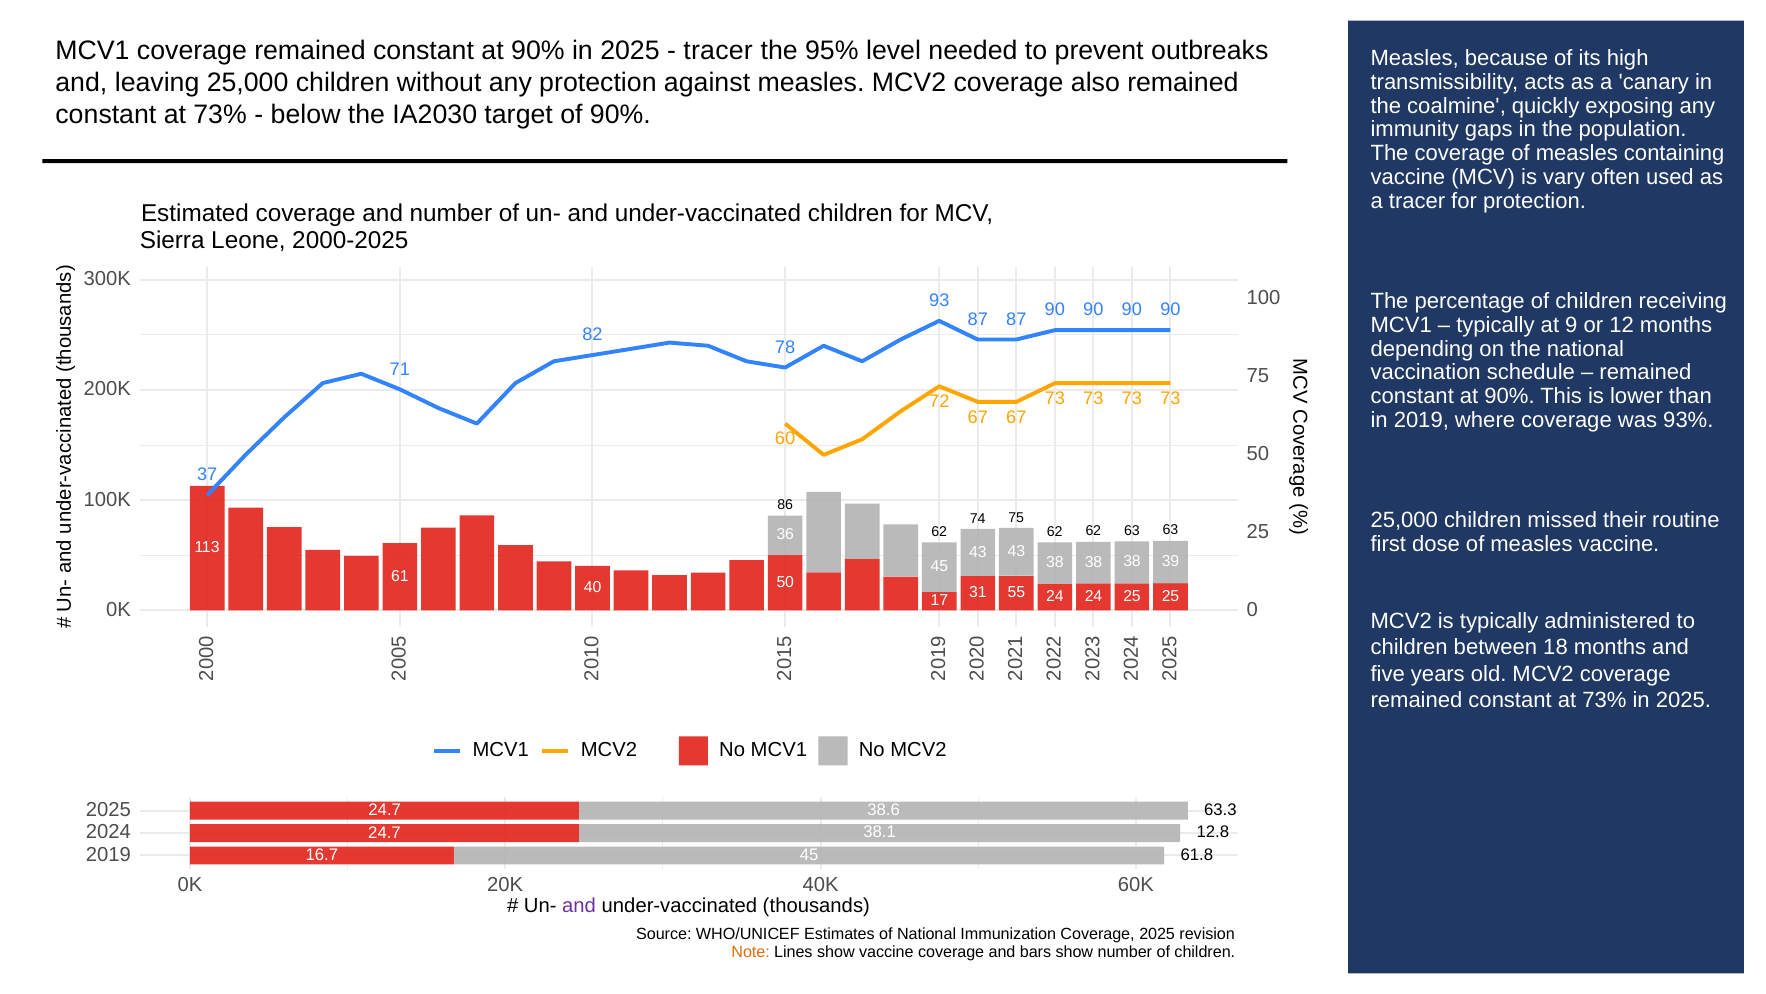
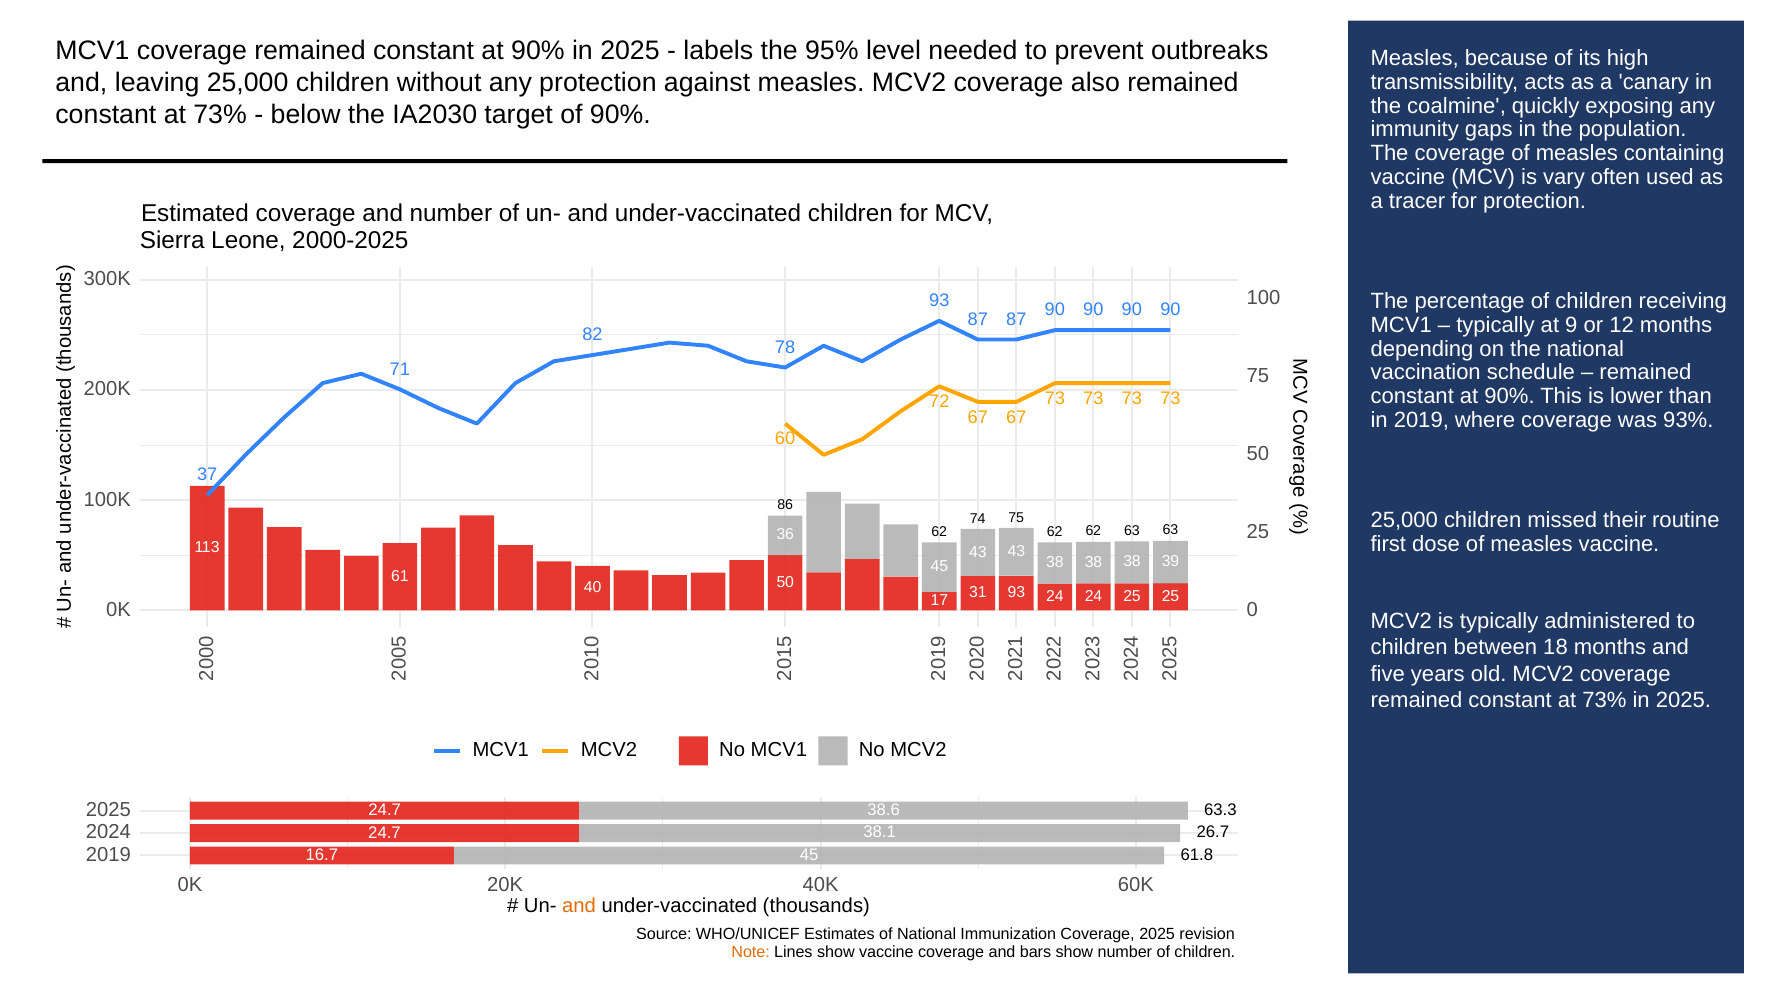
tracer: tracer -> labels (718, 51)
31 55: 55 -> 93 (1016, 592)
12.8: 12.8 -> 26.7 (1213, 832)
and colour: purple -> orange (579, 906)
